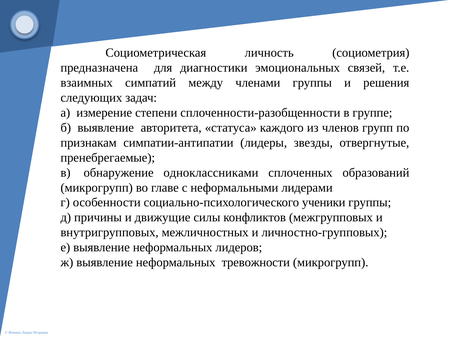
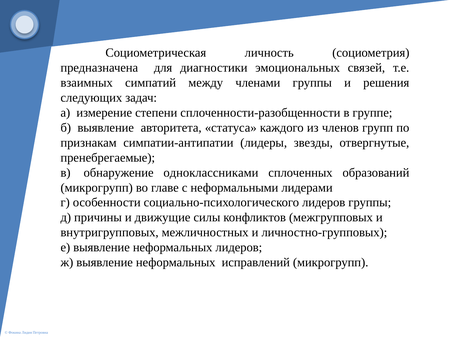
социально-психологического ученики: ученики -> лидеров (324, 202)
тревожности: тревожности -> исправлений (256, 262)
